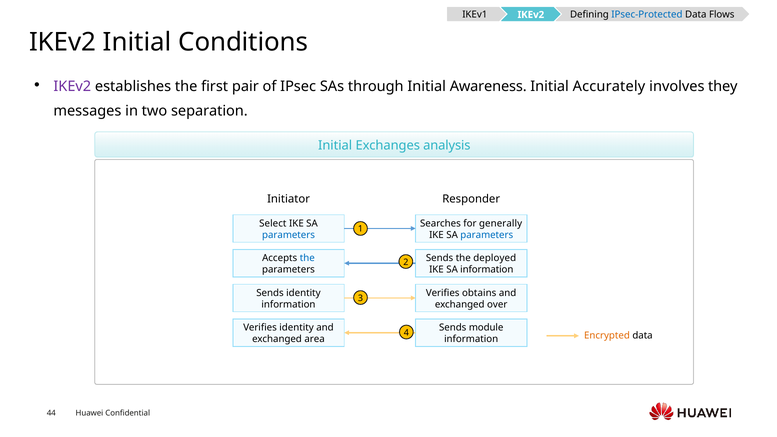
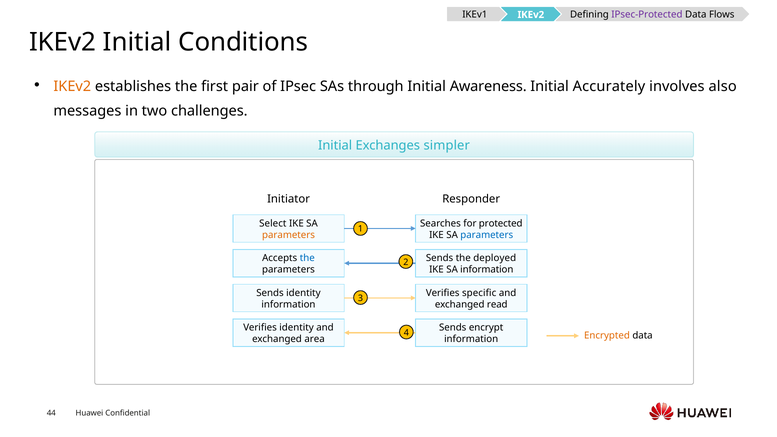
IPsec-Protected colour: blue -> purple (647, 15)
IKEv2 colour: purple -> orange (72, 86)
they: they -> also (723, 86)
separation: separation -> challenges (209, 111)
analysis: analysis -> simpler (447, 145)
generally: generally -> protected (501, 223)
parameters colour: blue -> orange (289, 235)
obtains: obtains -> specific (479, 293)
over: over -> read (497, 305)
module: module -> encrypt (486, 328)
